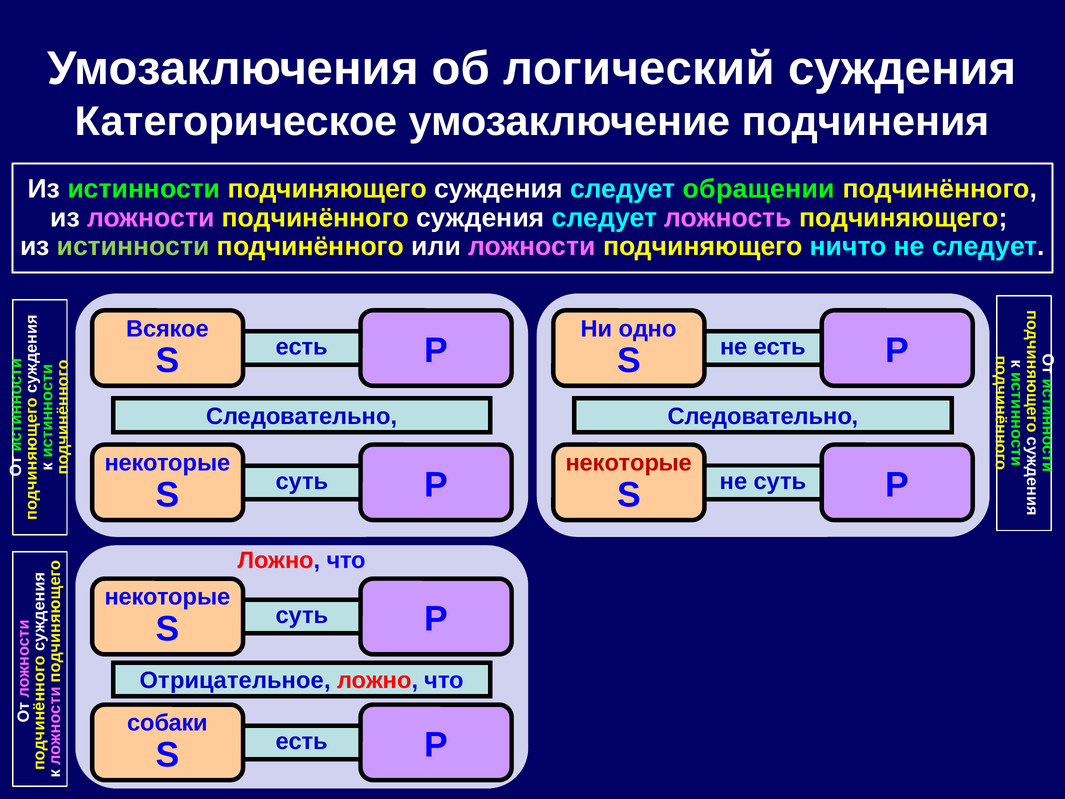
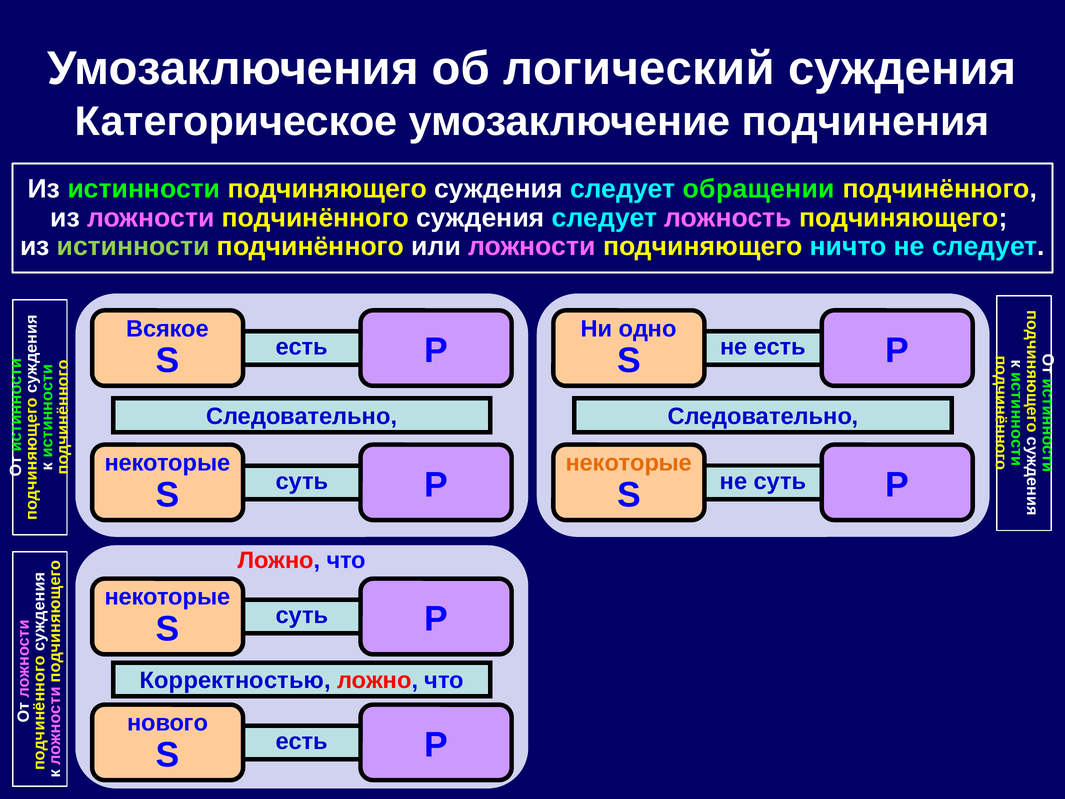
некоторые colour: red -> orange (629, 463)
Отрицательное: Отрицательное -> Корректностью (235, 680)
собаки: собаки -> нового (168, 723)
